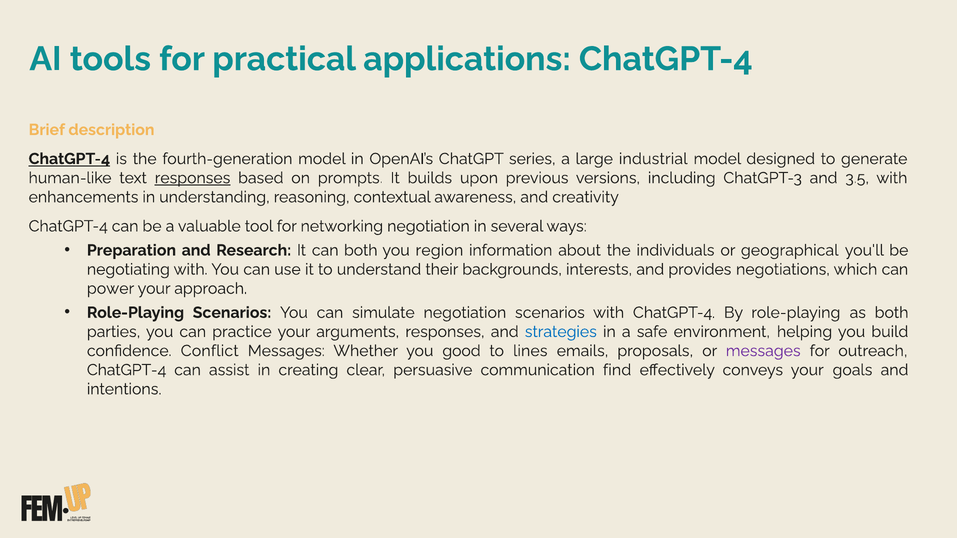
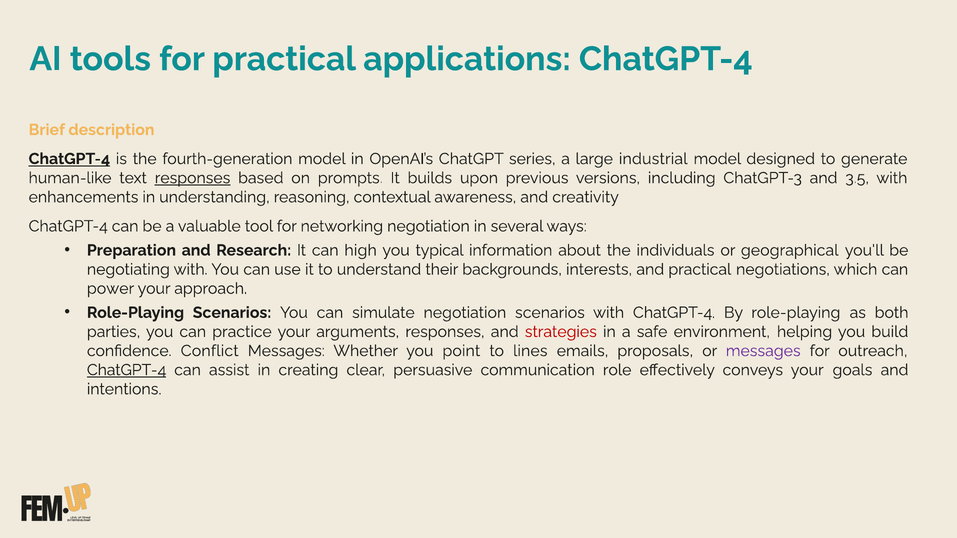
can both: both -> high (361, 250)
region: region -> typical (440, 250)
and provides: provides -> practical (700, 270)
strategies colour: blue -> red (561, 332)
good: good -> point (461, 351)
ChatGPT-4 underline: none -> present (127, 370)
find: find -> role (617, 370)
